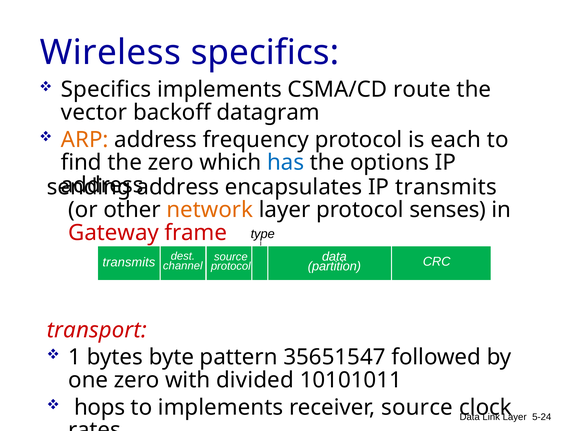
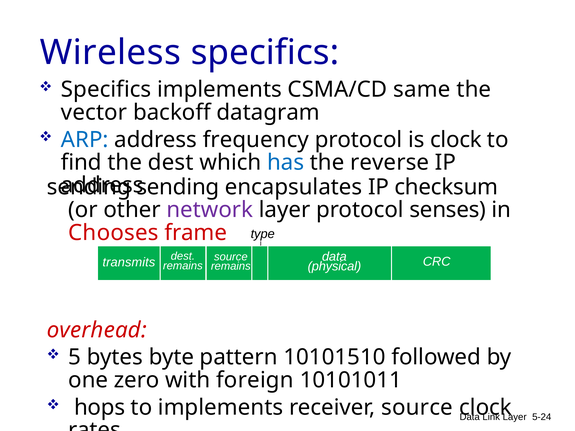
route: route -> same (422, 90)
ARP colour: orange -> blue (85, 140)
is each: each -> clock (456, 140)
the zero: zero -> dest (171, 163)
options: options -> reverse (390, 163)
address: address -> sending (178, 187)
IP transmits: transmits -> checksum (446, 187)
network colour: orange -> purple (210, 210)
Gateway: Gateway -> Chooses (113, 233)
partition: partition -> physical (334, 266)
channel: channel -> remains (183, 266)
protocol: protocol -> remains (231, 266)
transport: transport -> overhead (97, 330)
1: 1 -> 5 (75, 357)
35651547: 35651547 -> 10101510 (334, 357)
divided: divided -> foreign (255, 380)
